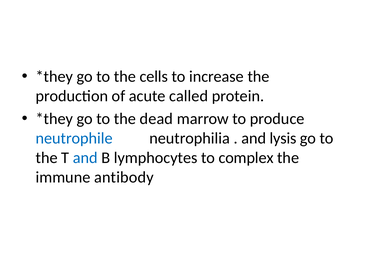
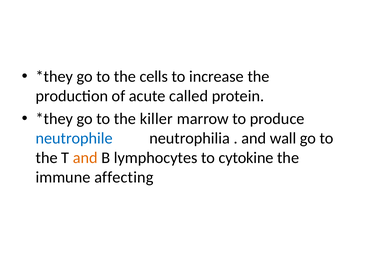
dead: dead -> killer (156, 119)
lysis: lysis -> wall (283, 138)
and colour: blue -> orange (85, 158)
complex: complex -> cytokine (246, 158)
antibody: antibody -> affecting (124, 177)
